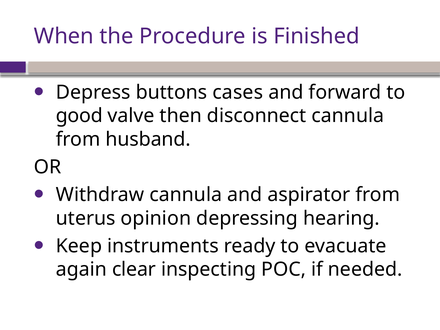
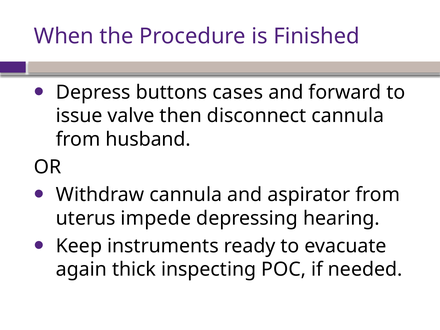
good: good -> issue (79, 116)
opinion: opinion -> impede (156, 218)
clear: clear -> thick (134, 269)
